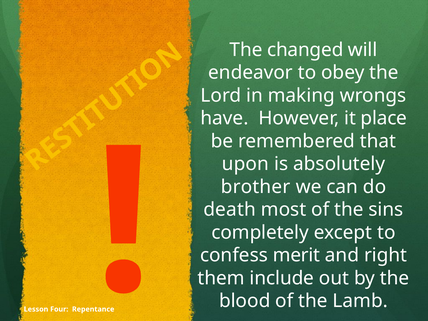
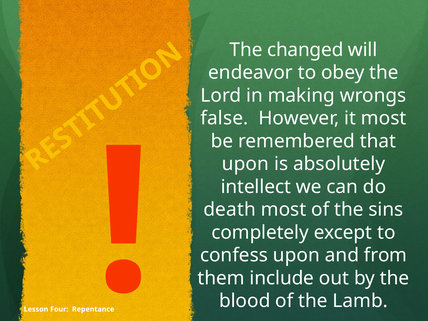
have: have -> false (224, 118)
it place: place -> most (384, 118)
brother: brother -> intellect (256, 187)
confess merit: merit -> upon (296, 255)
right: right -> from (386, 255)
